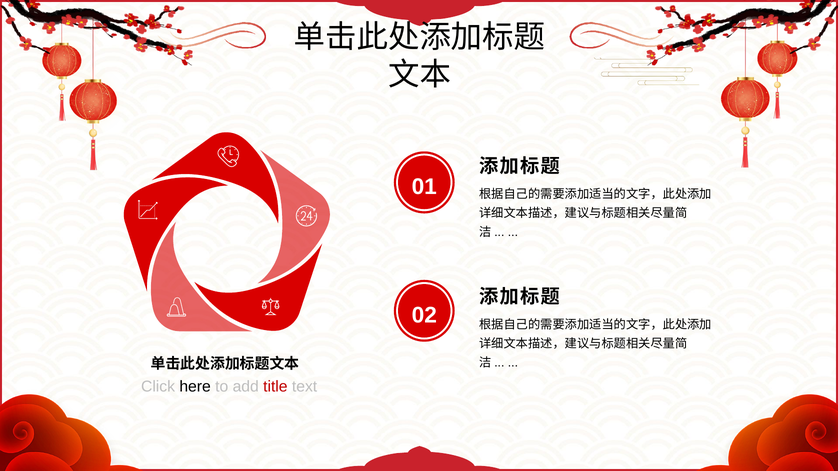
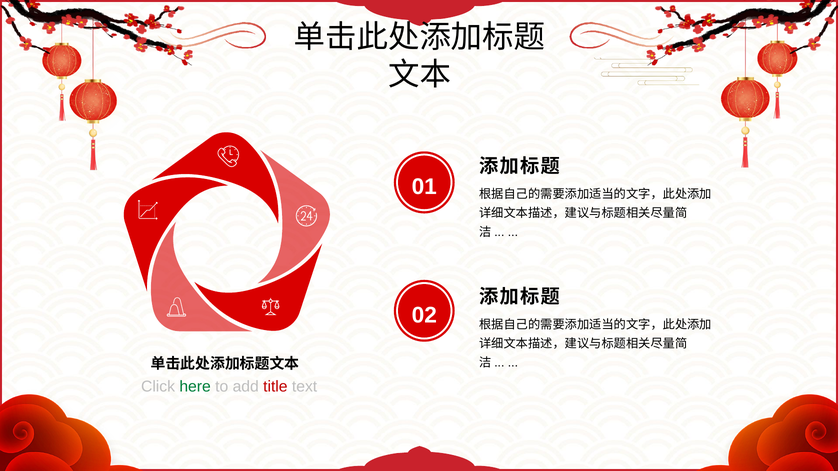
here colour: black -> green (195, 387)
